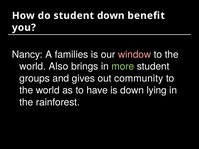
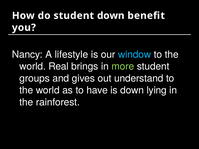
families: families -> lifestyle (71, 55)
window colour: pink -> light blue (135, 55)
Also: Also -> Real (59, 67)
community: community -> understand (139, 78)
